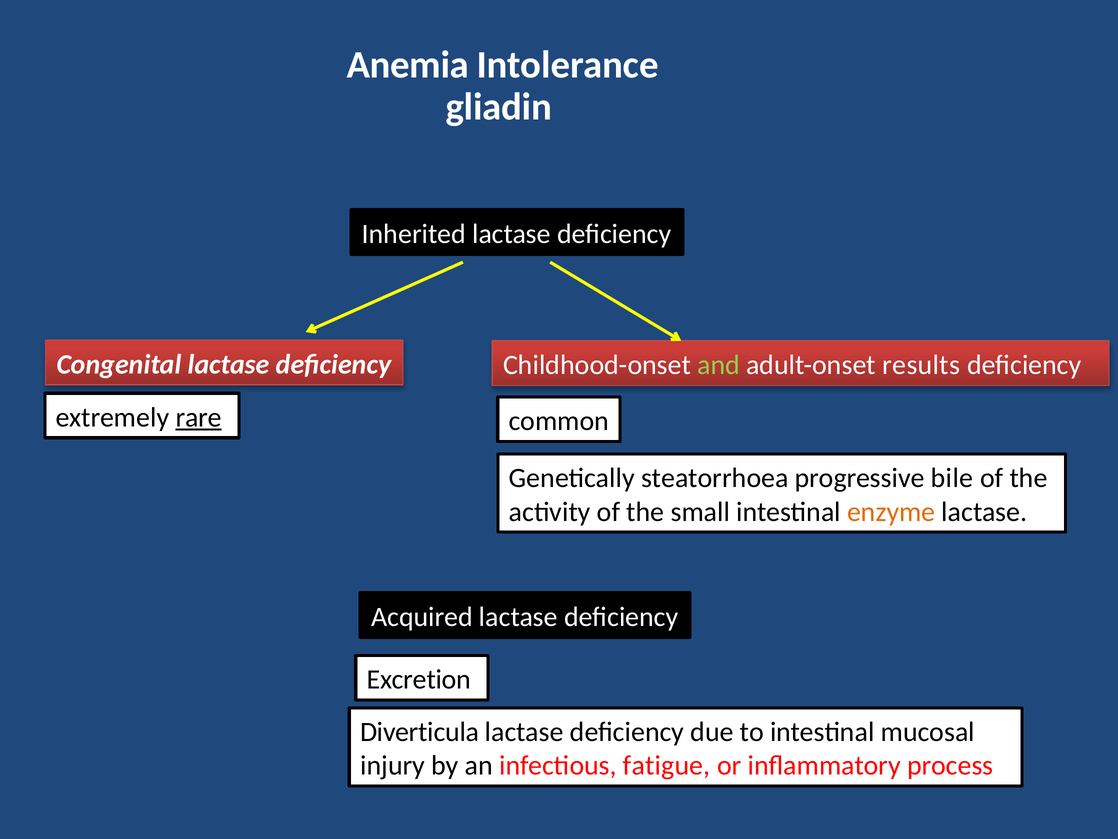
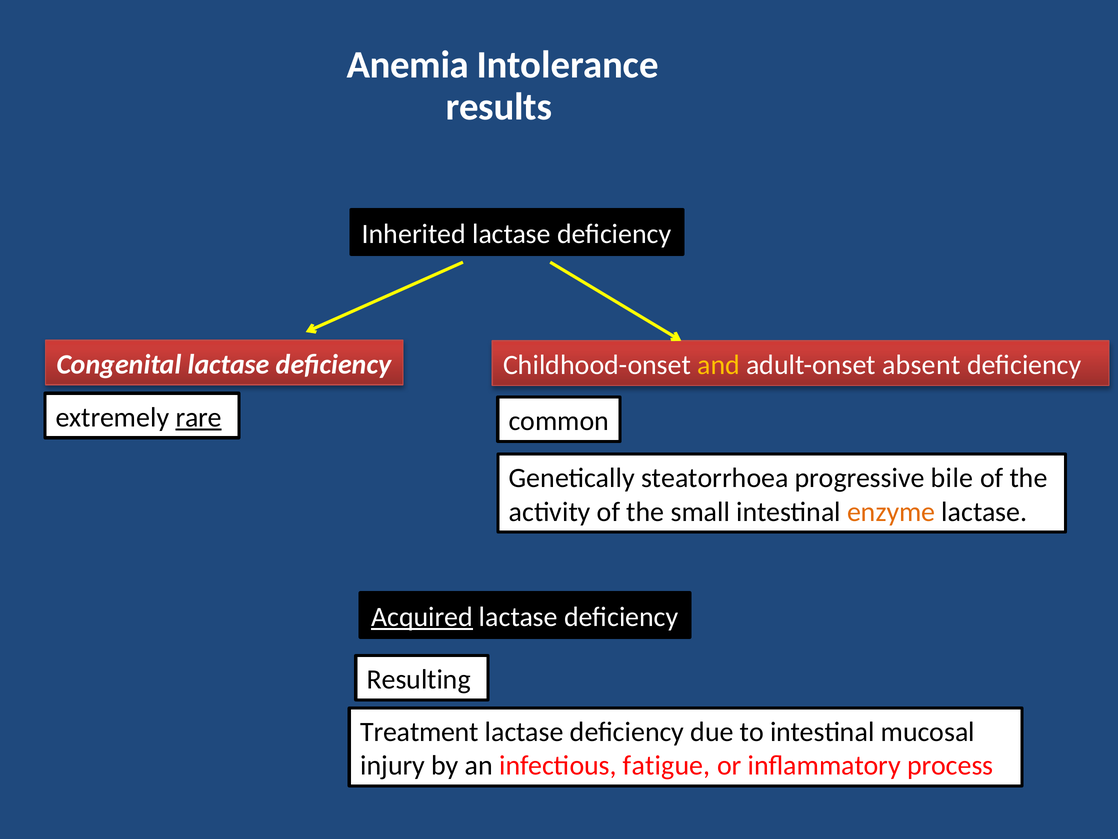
gliadin: gliadin -> results (499, 107)
and colour: light green -> yellow (719, 365)
results: results -> absent (921, 365)
Acquired underline: none -> present (422, 617)
Excretion: Excretion -> Resulting (419, 679)
Diverticula: Diverticula -> Treatment (419, 732)
